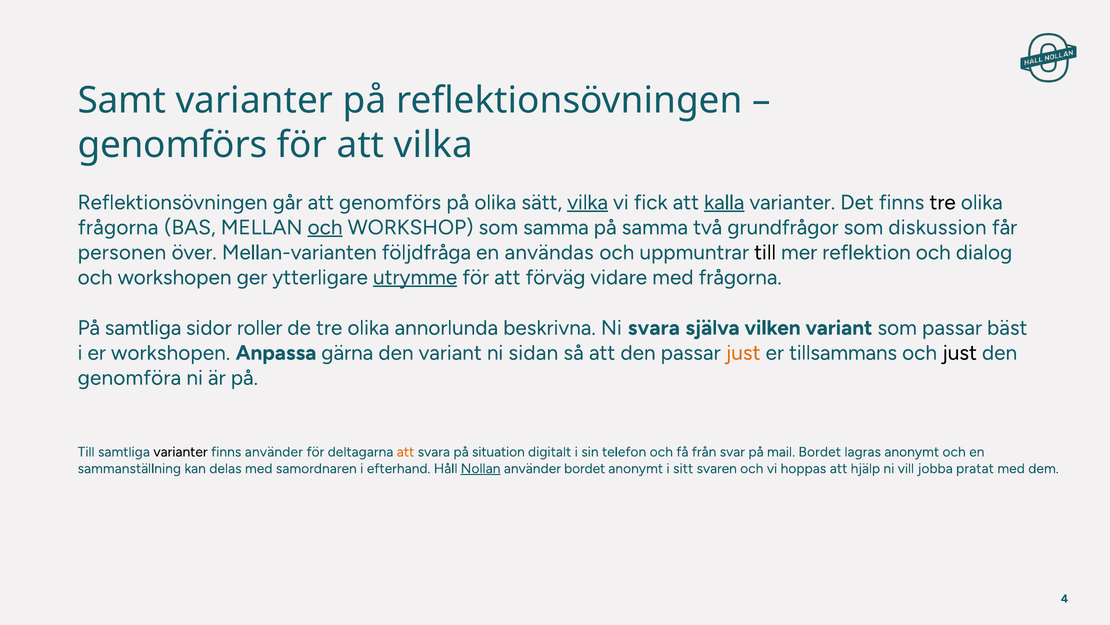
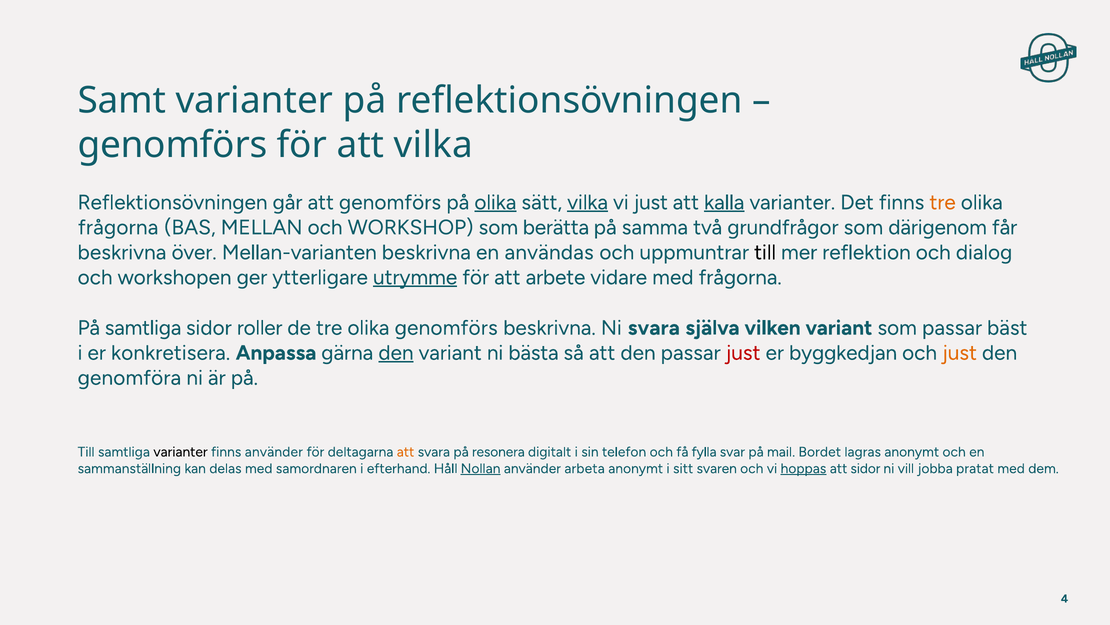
olika underline: none -> present (495, 202)
vi fick: fick -> just (651, 202)
tre colour: black -> orange (943, 202)
och underline: present -> none (325, 227)
som samma: samma -> berätta (556, 227)
diskussion: diskussion -> därigenom (938, 227)
personen: personen -> beskrivna (122, 252)
Mellan-varianten följdfråga: följdfråga -> beskrivna (426, 252)
förväg: förväg -> arbete (556, 277)
olika annorlunda: annorlunda -> genomförs (446, 328)
er workshopen: workshopen -> konkretisera (171, 353)
den underline: none -> present (396, 353)
sidan: sidan -> bästa (534, 353)
just colour: orange -> red (743, 353)
tillsammans: tillsammans -> byggkedjan (843, 353)
just colour: black -> orange (960, 353)
situation: situation -> resonera (498, 451)
från: från -> fylla (704, 451)
använder bordet: bordet -> arbeta (585, 468)
hoppas underline: none -> present (803, 468)
att hjälp: hjälp -> sidor (865, 468)
